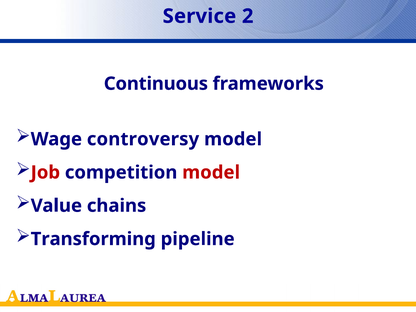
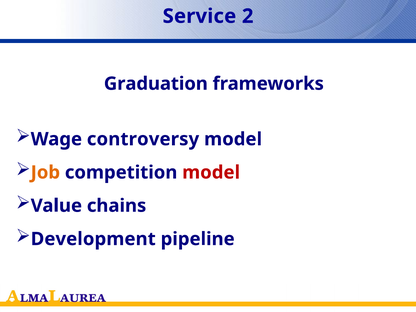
Continuous: Continuous -> Graduation (156, 84)
Job colour: red -> orange (45, 172)
Transforming: Transforming -> Development (93, 239)
